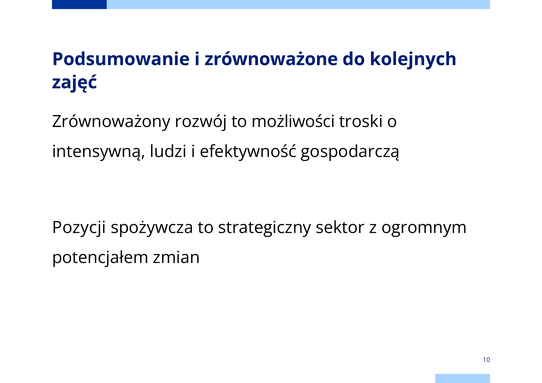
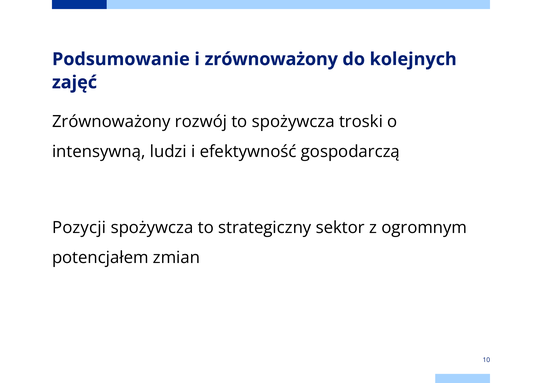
i zrównoważone: zrównoważone -> zrównoważony (271, 59)
to możliwości: możliwości -> spożywcza (293, 122)
